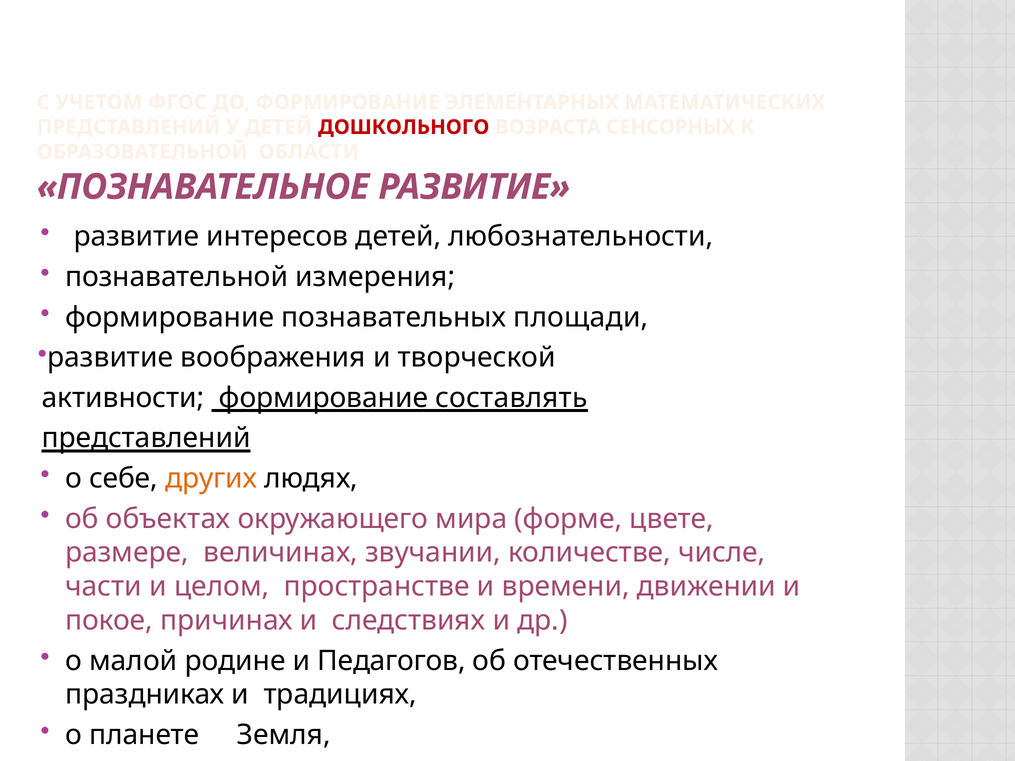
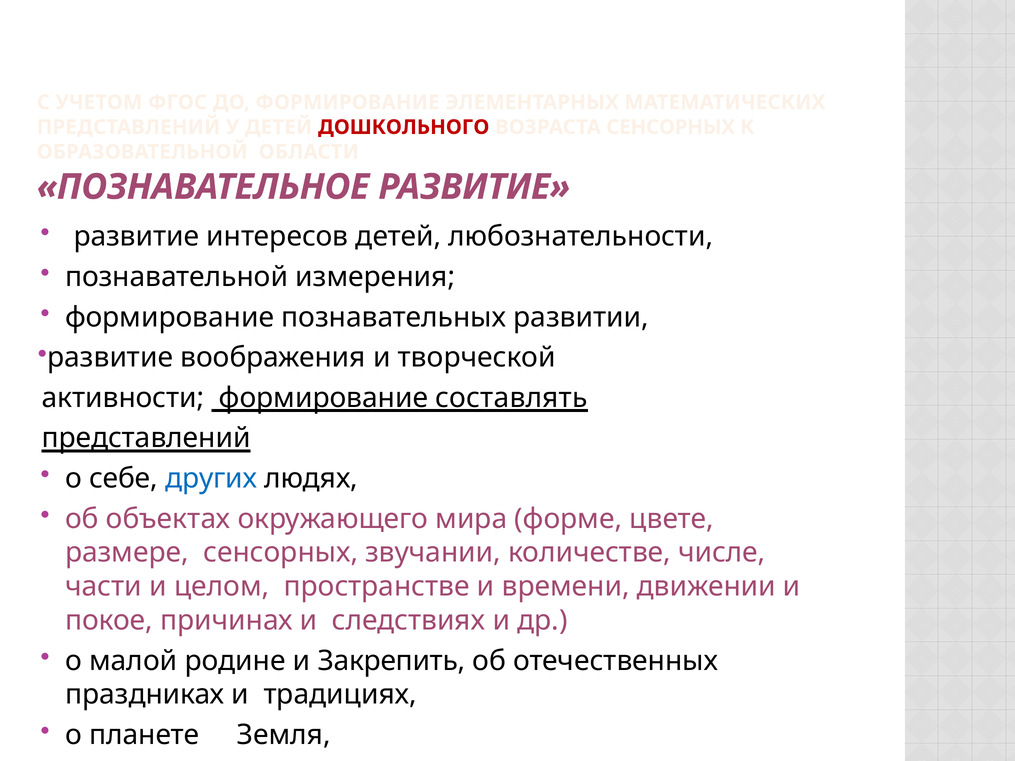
площади: площади -> развитии (581, 317)
других colour: orange -> blue (211, 479)
размере величинах: величинах -> сенсорных (281, 553)
Педагогов: Педагогов -> Закрепить (392, 661)
